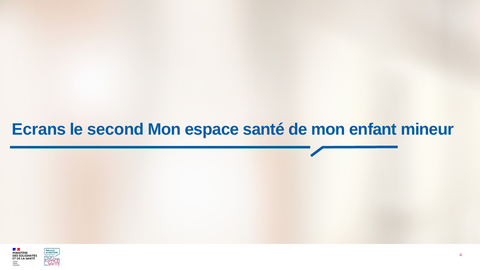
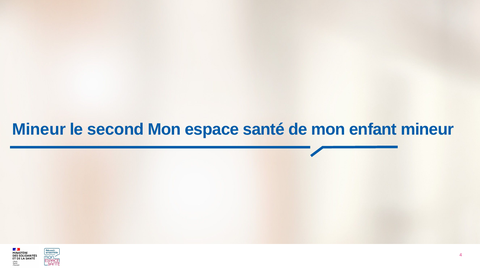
Ecrans: Ecrans -> Mineur (39, 130)
